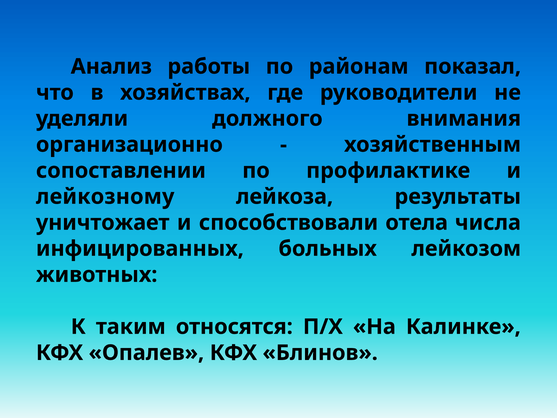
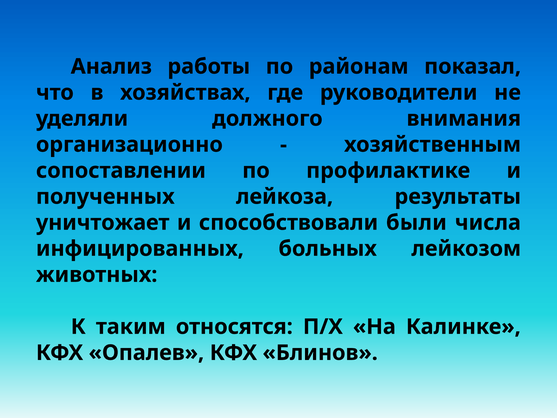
лейкозному: лейкозному -> полученных (105, 197)
отела: отела -> были (416, 223)
